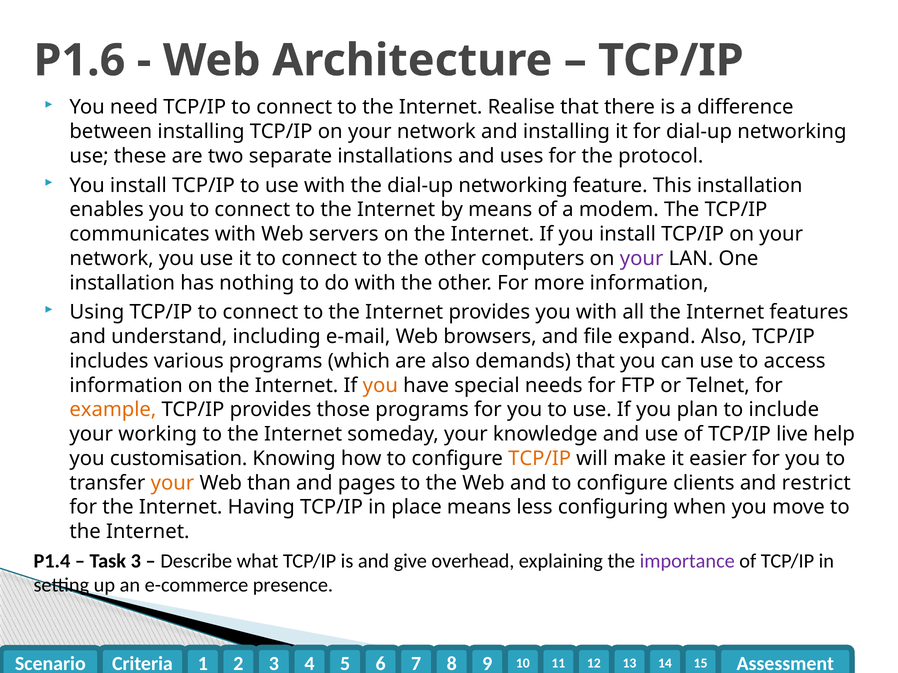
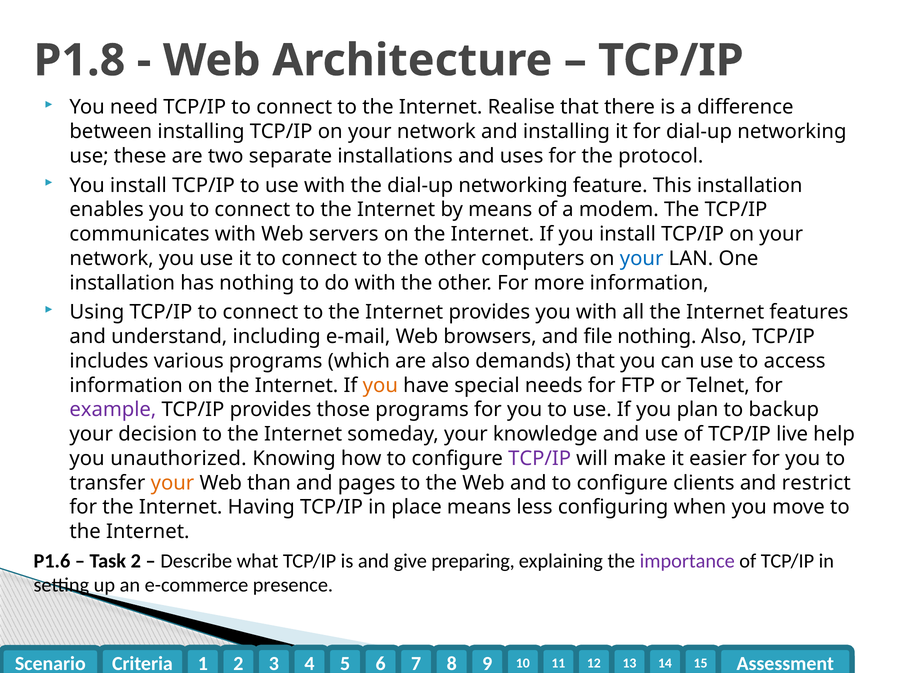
P1.6: P1.6 -> P1.8 (79, 61)
your colour: purple -> blue (642, 259)
file expand: expand -> nothing (657, 337)
example colour: orange -> purple (113, 410)
include: include -> backup (784, 410)
working: working -> decision (158, 434)
customisation: customisation -> unauthorized (178, 459)
TCP/IP colour: orange -> purple (540, 459)
P1.4: P1.4 -> P1.6 (52, 561)
Task 3: 3 -> 2 (136, 561)
overhead: overhead -> preparing (473, 561)
